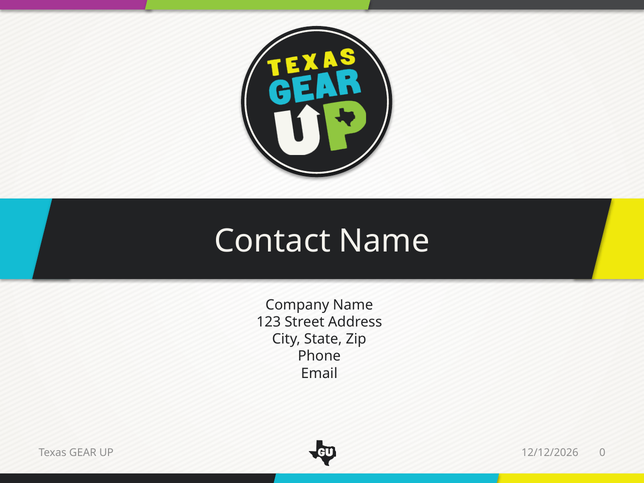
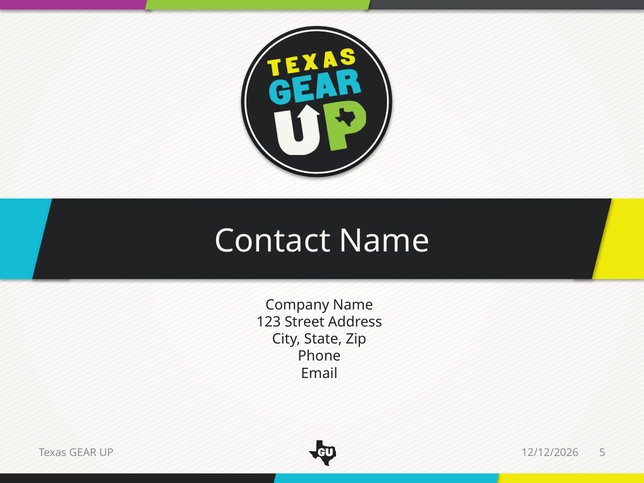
0: 0 -> 5 (602, 453)
